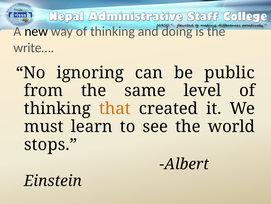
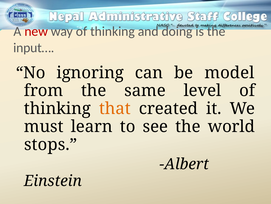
new colour: black -> red (36, 31)
write…: write… -> input… (34, 48)
public: public -> model (229, 72)
